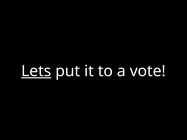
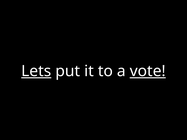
vote underline: none -> present (148, 71)
